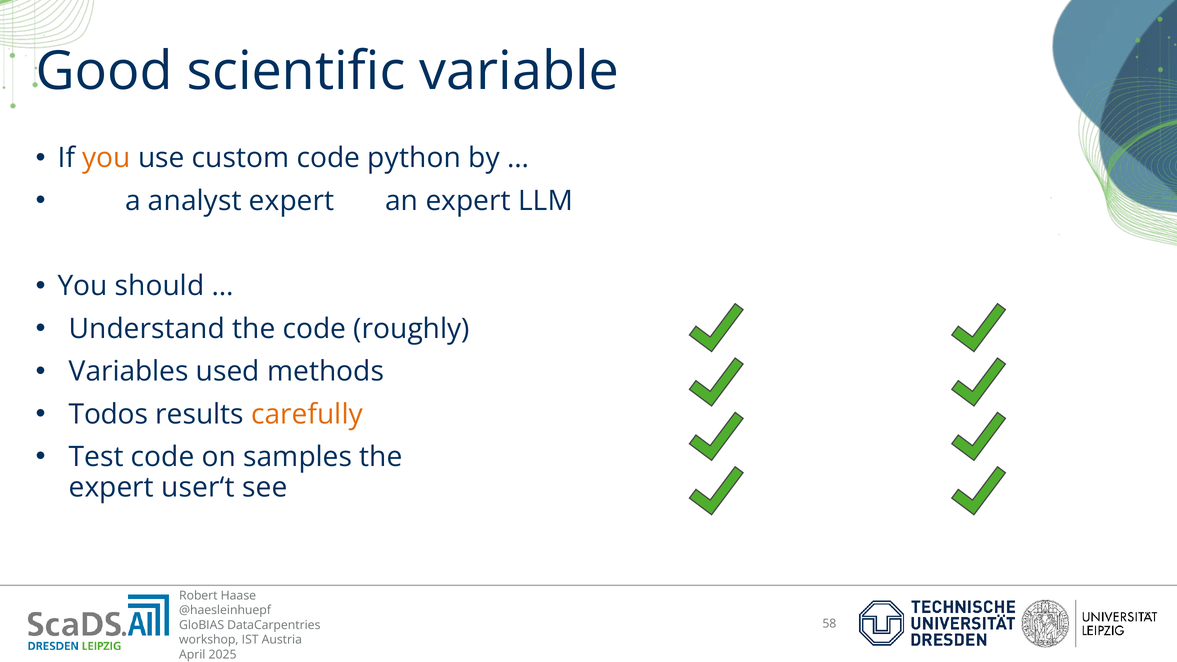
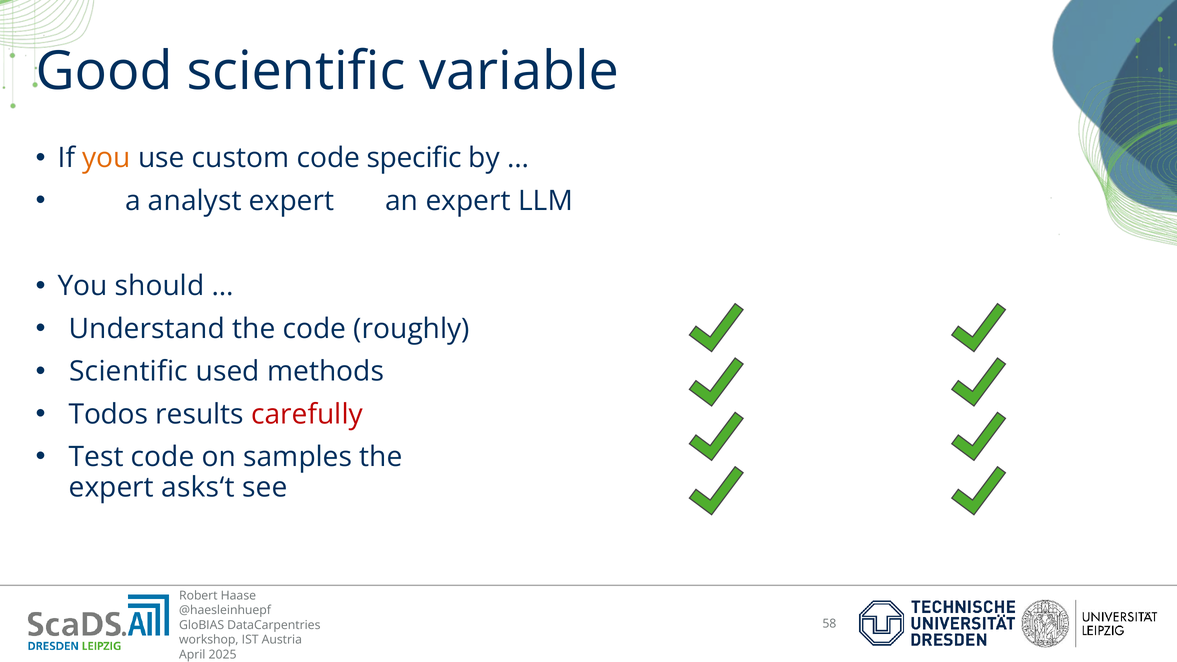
python: python -> specific (414, 158)
Variables: Variables -> Scientific (129, 372)
carefully colour: orange -> red (307, 414)
user‘t: user‘t -> asks‘t (198, 487)
